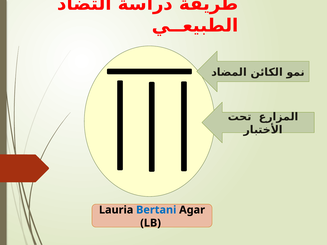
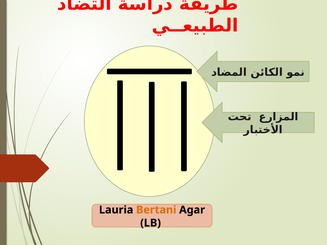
Bertani colour: blue -> orange (156, 210)
